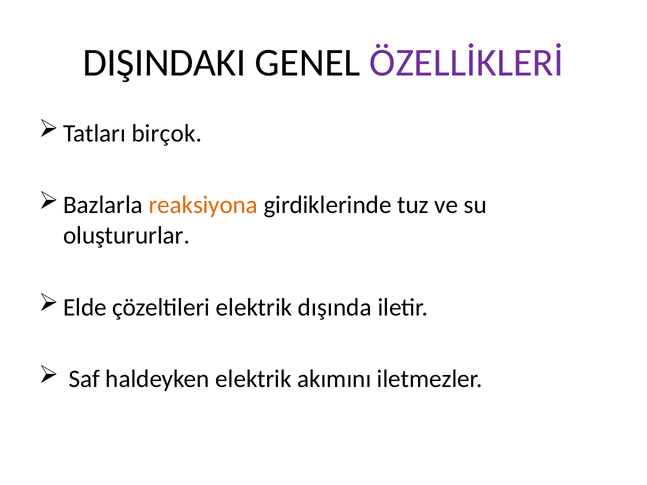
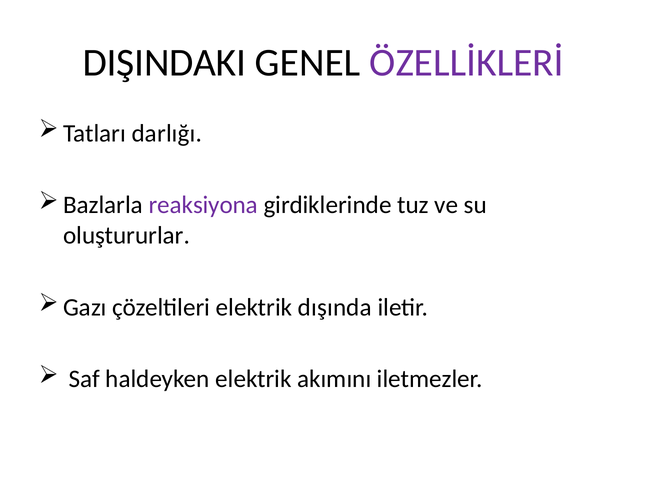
birçok: birçok -> darlığı (167, 133)
reaksiyona colour: orange -> purple (203, 205)
Elde: Elde -> Gazı (85, 307)
